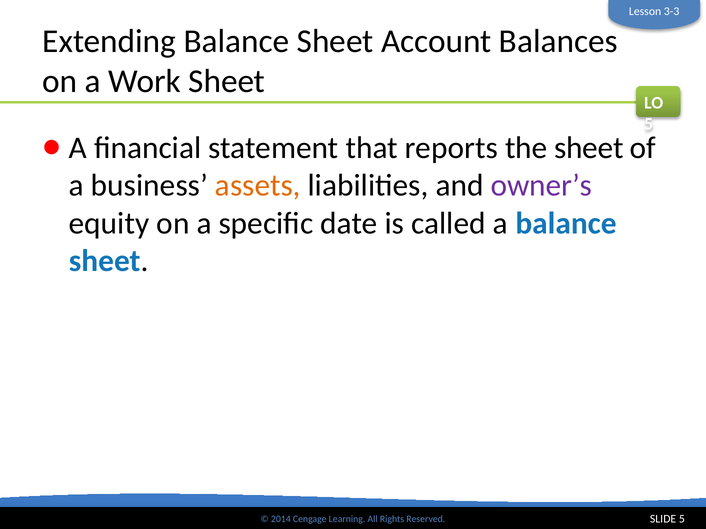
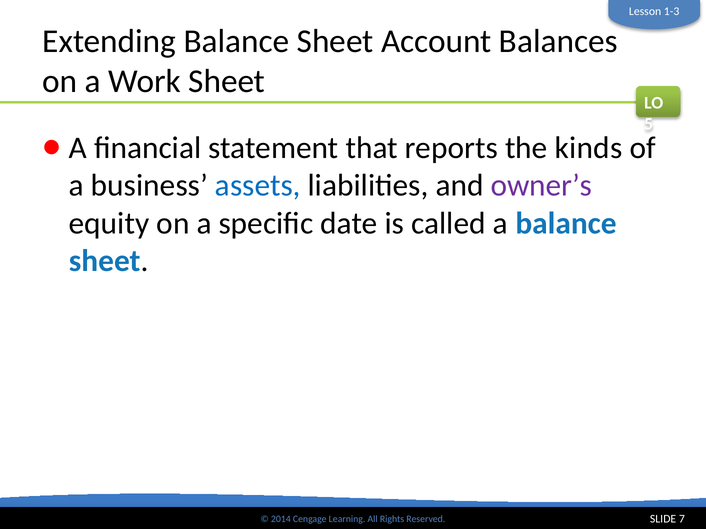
3-3: 3-3 -> 1-3 (672, 11)
the sheet: sheet -> kinds (589, 148)
assets colour: orange -> blue (258, 186)
SLIDE 5: 5 -> 7 (682, 520)
